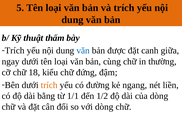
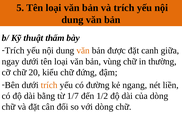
văn colour: blue -> orange (83, 51)
cùng: cùng -> vùng (112, 62)
18: 18 -> 20 (34, 73)
1/1: 1/1 -> 1/7 (73, 96)
